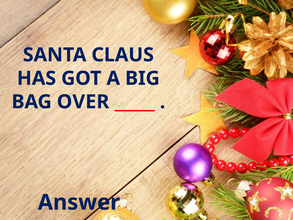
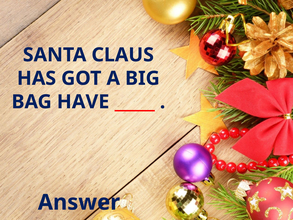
OVER: OVER -> HAVE (83, 102)
